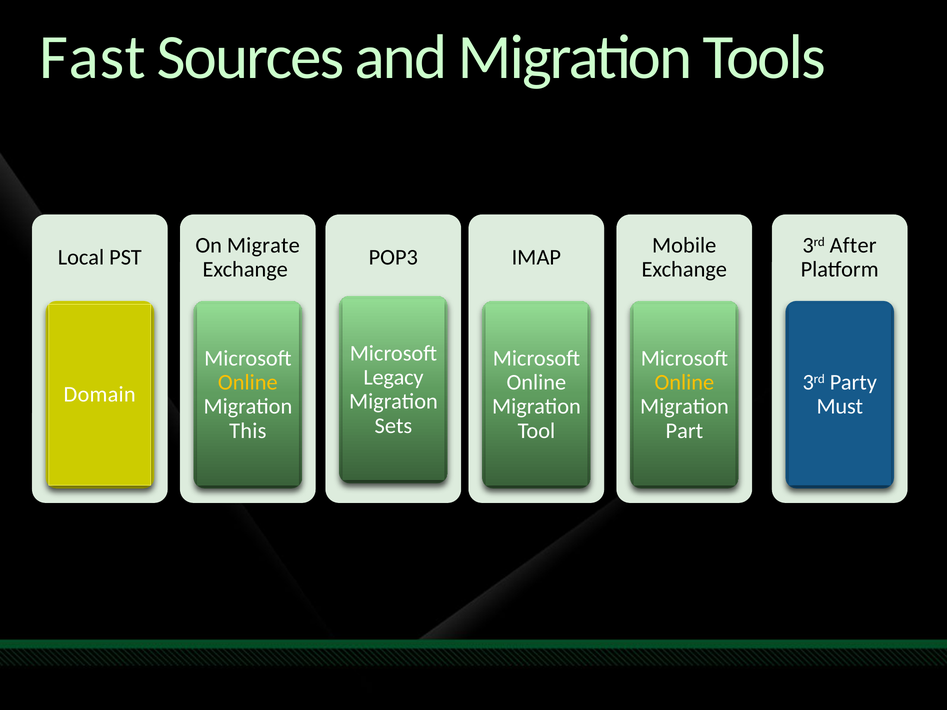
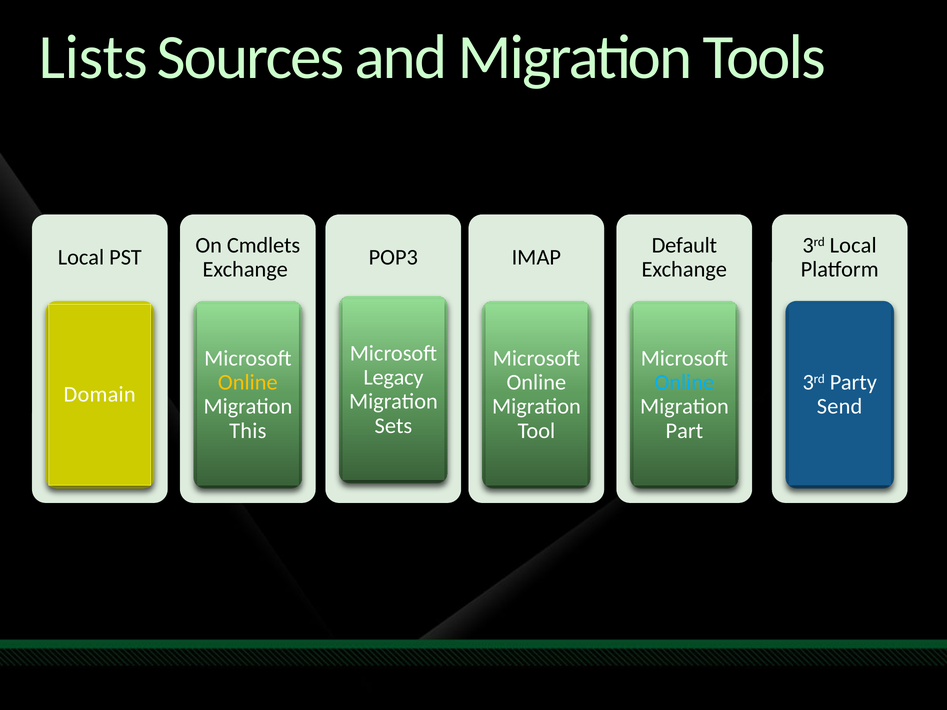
Fast: Fast -> Lists (93, 58)
Migrate: Migrate -> Cmdlets (264, 246)
Mobile: Mobile -> Default (684, 246)
3rd After: After -> Local (853, 246)
Online colour: yellow -> light blue (684, 383)
Must: Must -> Send (840, 407)
